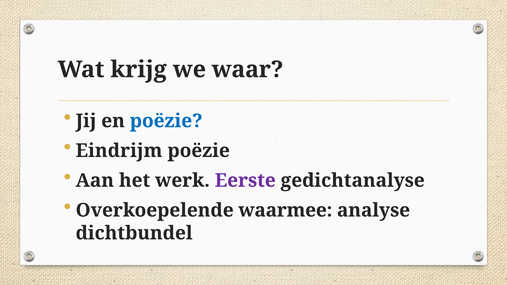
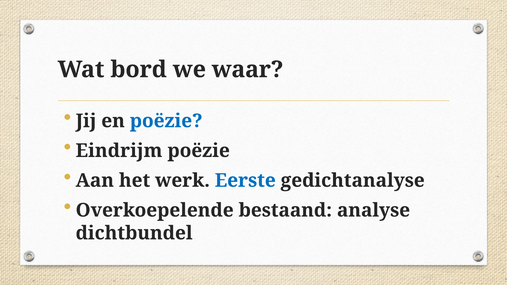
krijg: krijg -> bord (139, 70)
Eerste colour: purple -> blue (245, 181)
waarmee: waarmee -> bestaand (285, 210)
